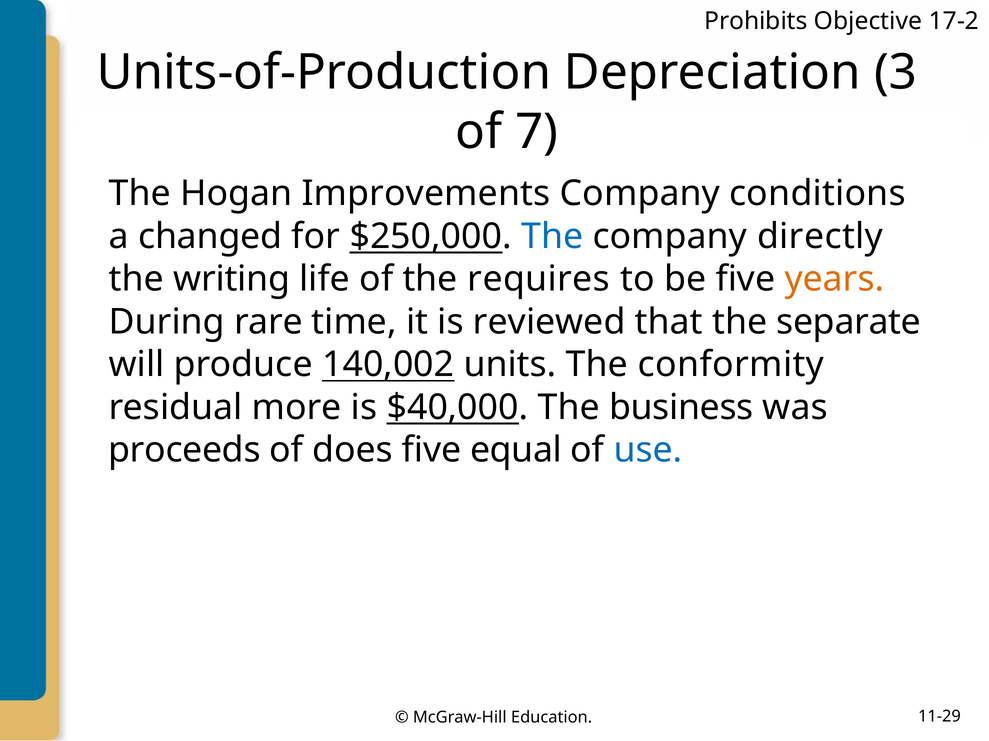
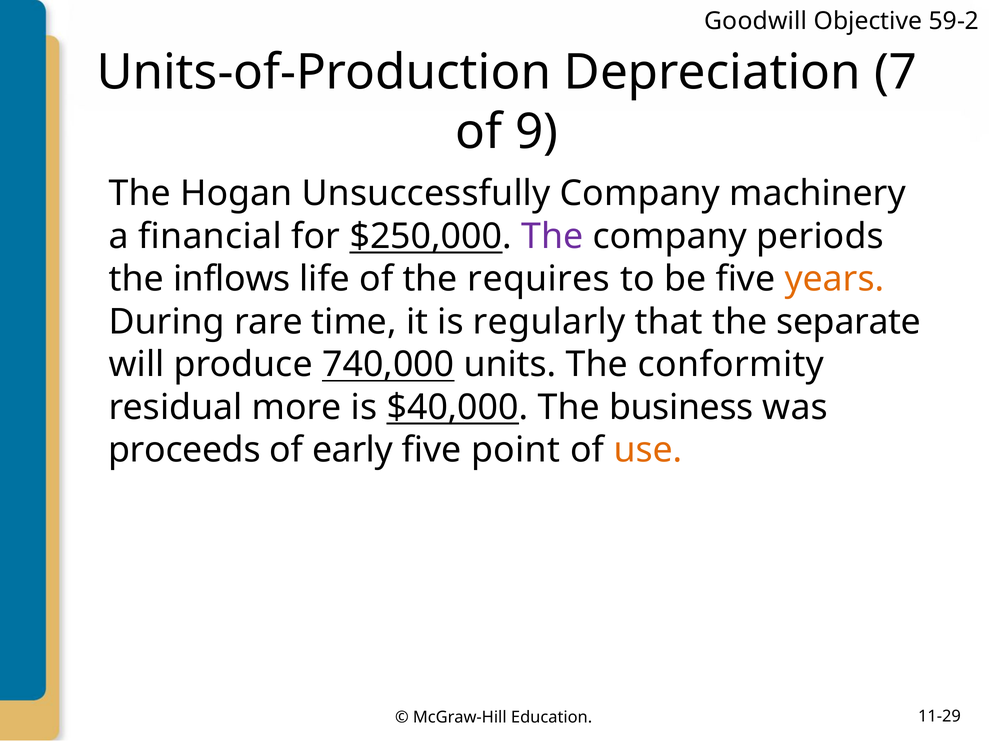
Prohibits: Prohibits -> Goodwill (756, 21)
17-2: 17-2 -> 59-2 (954, 21)
3: 3 -> 7 (896, 73)
7: 7 -> 9 (537, 132)
Improvements: Improvements -> Unsuccessfully (426, 194)
conditions: conditions -> machinery (818, 194)
changed: changed -> financial (210, 237)
The colour: blue -> purple (552, 237)
directly: directly -> periods (820, 237)
writing: writing -> inflows (232, 279)
reviewed: reviewed -> regularly (549, 322)
140,002: 140,002 -> 740,000 (388, 365)
does: does -> early (353, 451)
equal: equal -> point (516, 451)
use colour: blue -> orange (648, 451)
